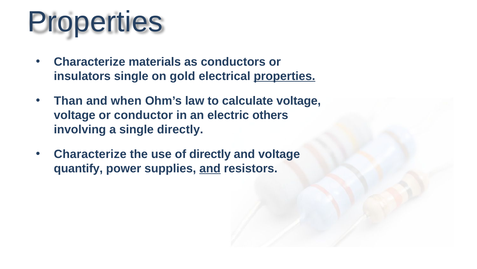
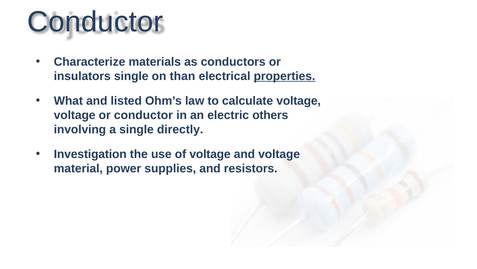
Properties: Properties -> Conductor (95, 22)
gold: gold -> than (182, 76)
Than: Than -> What (68, 101)
when: when -> listed (126, 101)
Characterize: Characterize -> Investigation (90, 154)
of directly: directly -> voltage (210, 154)
quantify: quantify -> material (78, 168)
and underline: present -> none (210, 168)
